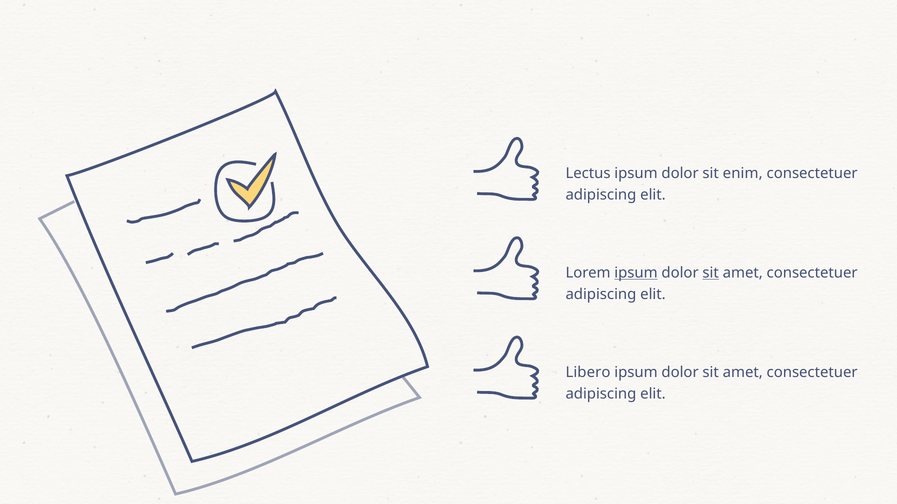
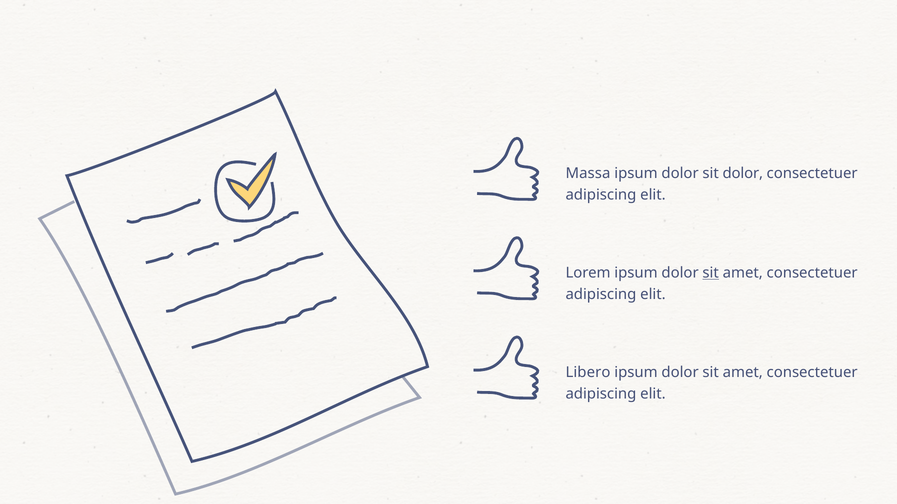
Lectus: Lectus -> Massa (588, 174)
sit enim: enim -> dolor (743, 174)
ipsum underline: present -> none (636, 273)
